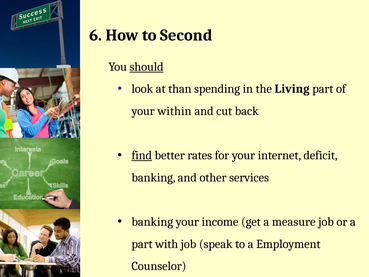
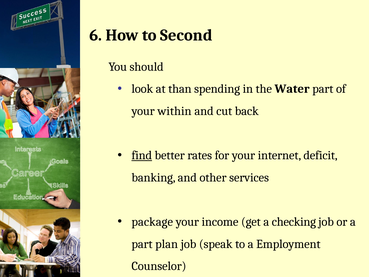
should underline: present -> none (147, 67)
Living: Living -> Water (292, 89)
banking: banking -> package (152, 222)
measure: measure -> checking (294, 222)
with: with -> plan (167, 244)
